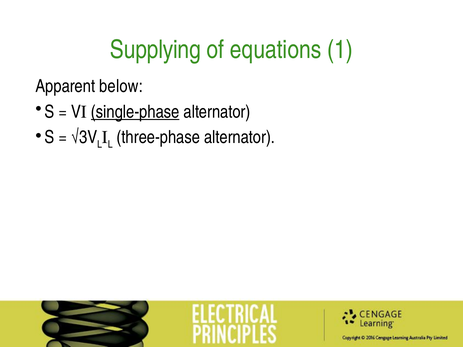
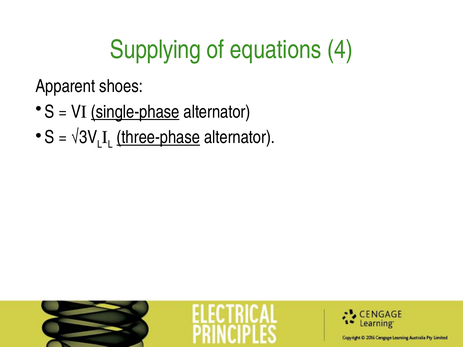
1: 1 -> 4 (340, 50)
below: below -> shoes (121, 86)
three-phase underline: none -> present (158, 137)
